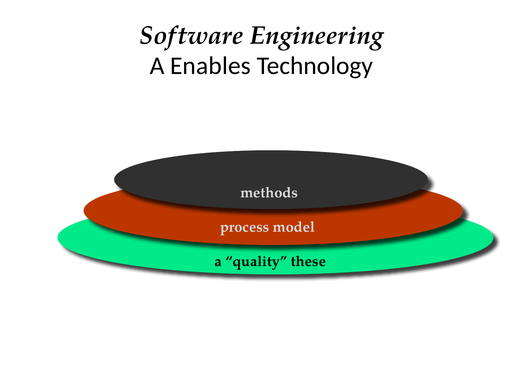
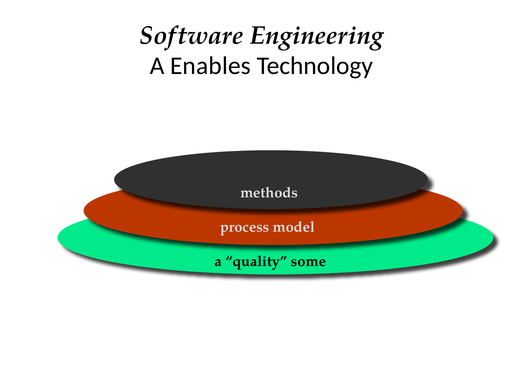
these: these -> some (309, 261)
